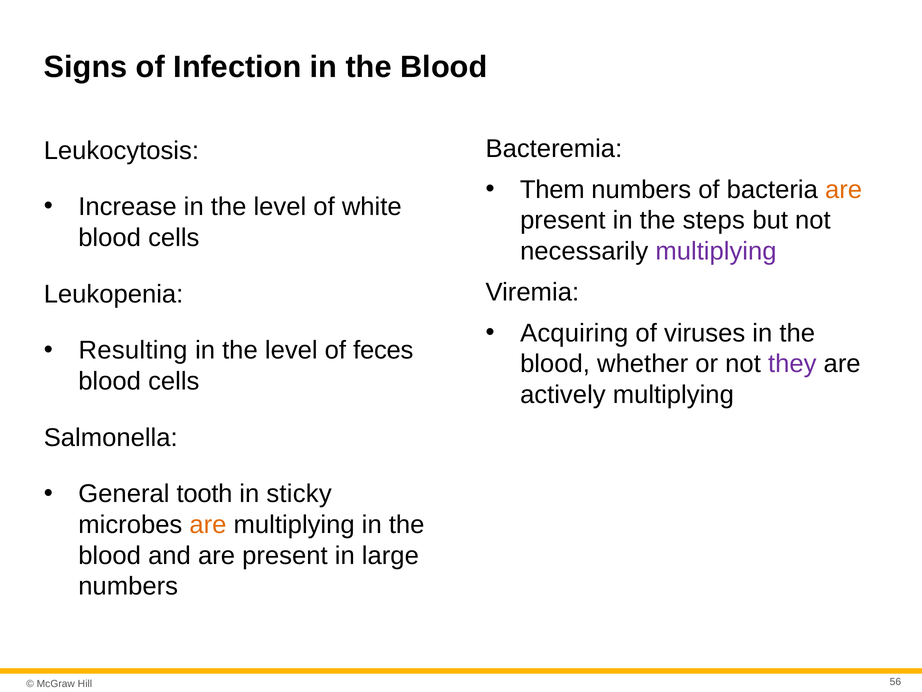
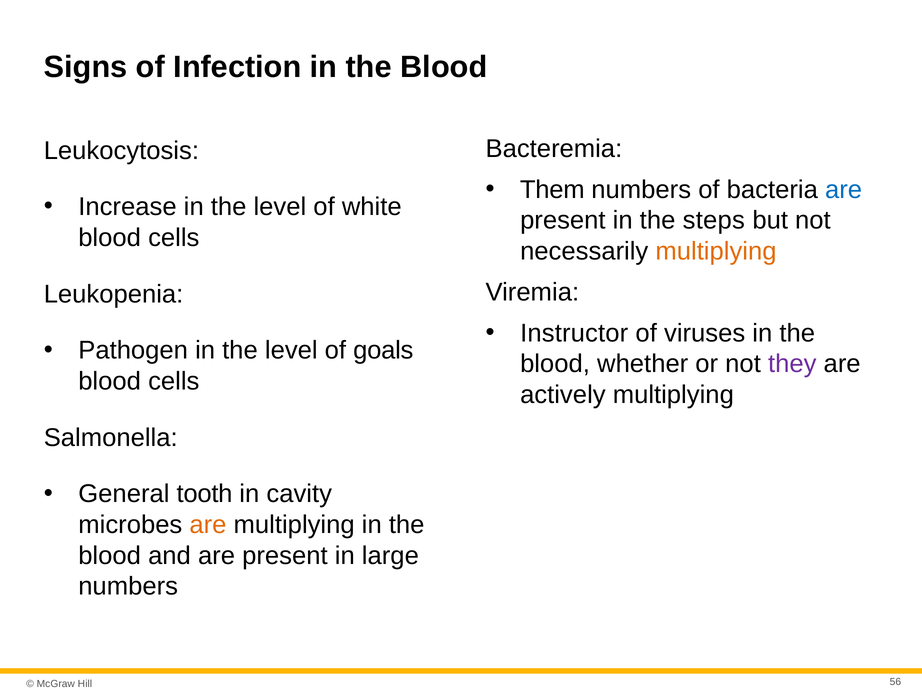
are colour: orange -> blue (844, 190)
multiplying colour: purple -> orange (716, 251)
Acquiring: Acquiring -> Instructor (574, 333)
Resulting: Resulting -> Pathogen (133, 350)
feces: feces -> goals (383, 350)
sticky: sticky -> cavity (299, 494)
